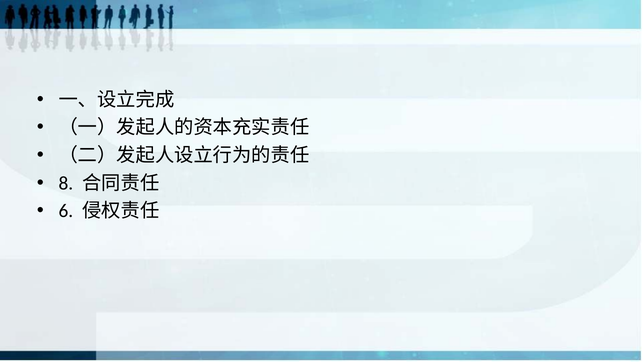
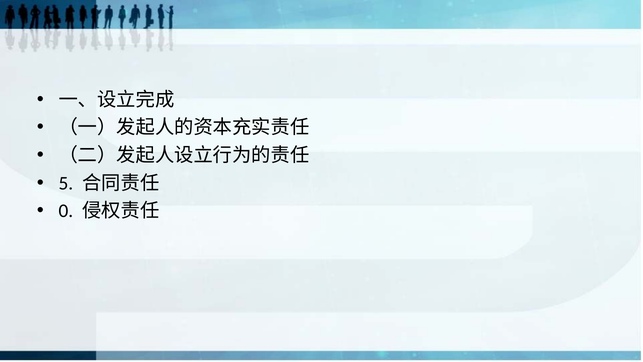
8: 8 -> 5 (66, 183)
6: 6 -> 0 (66, 211)
